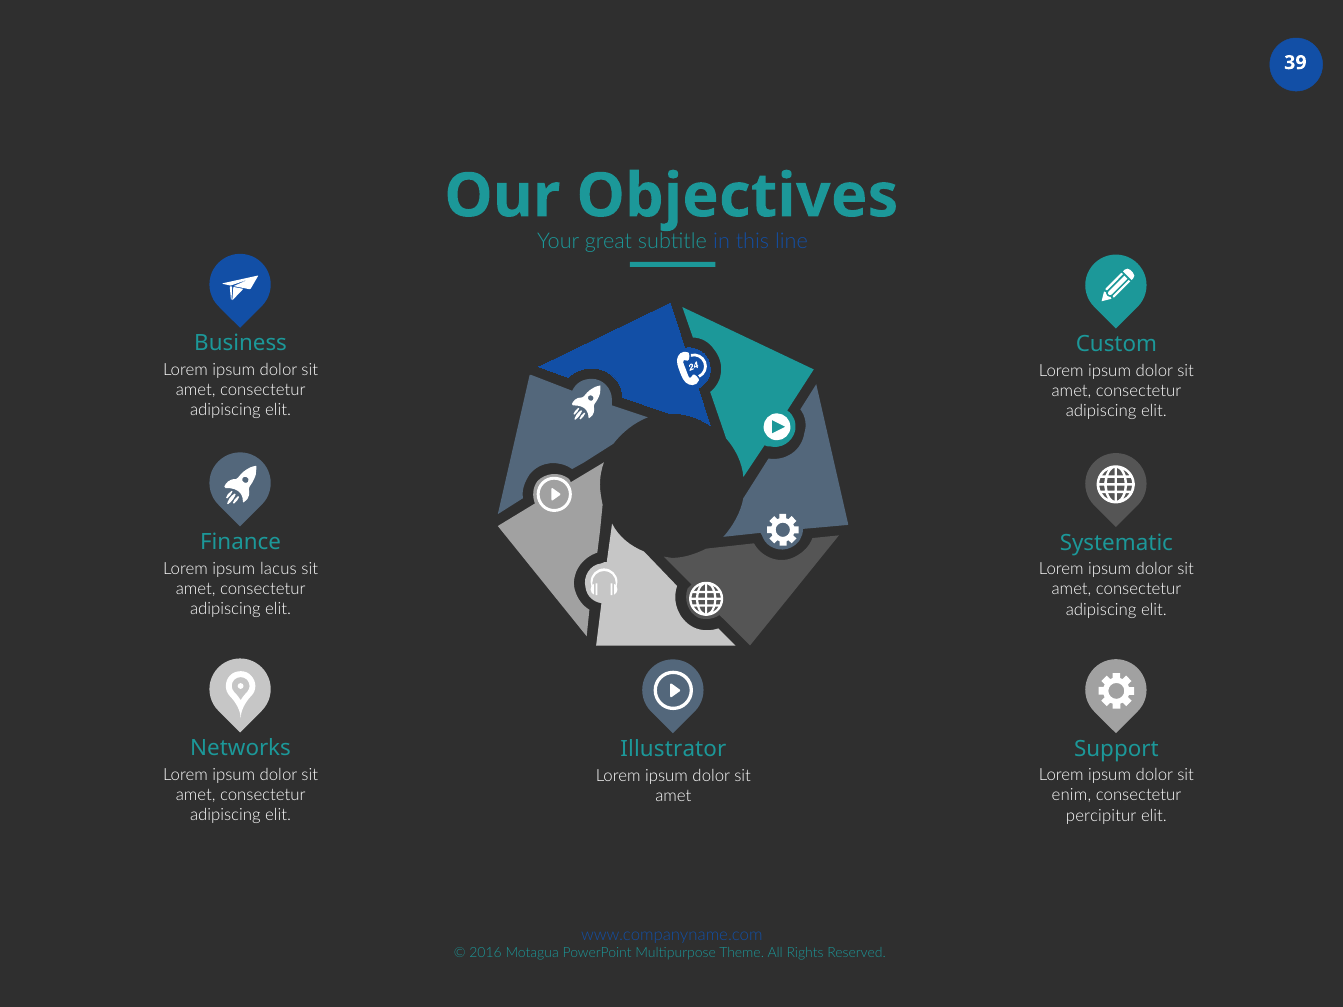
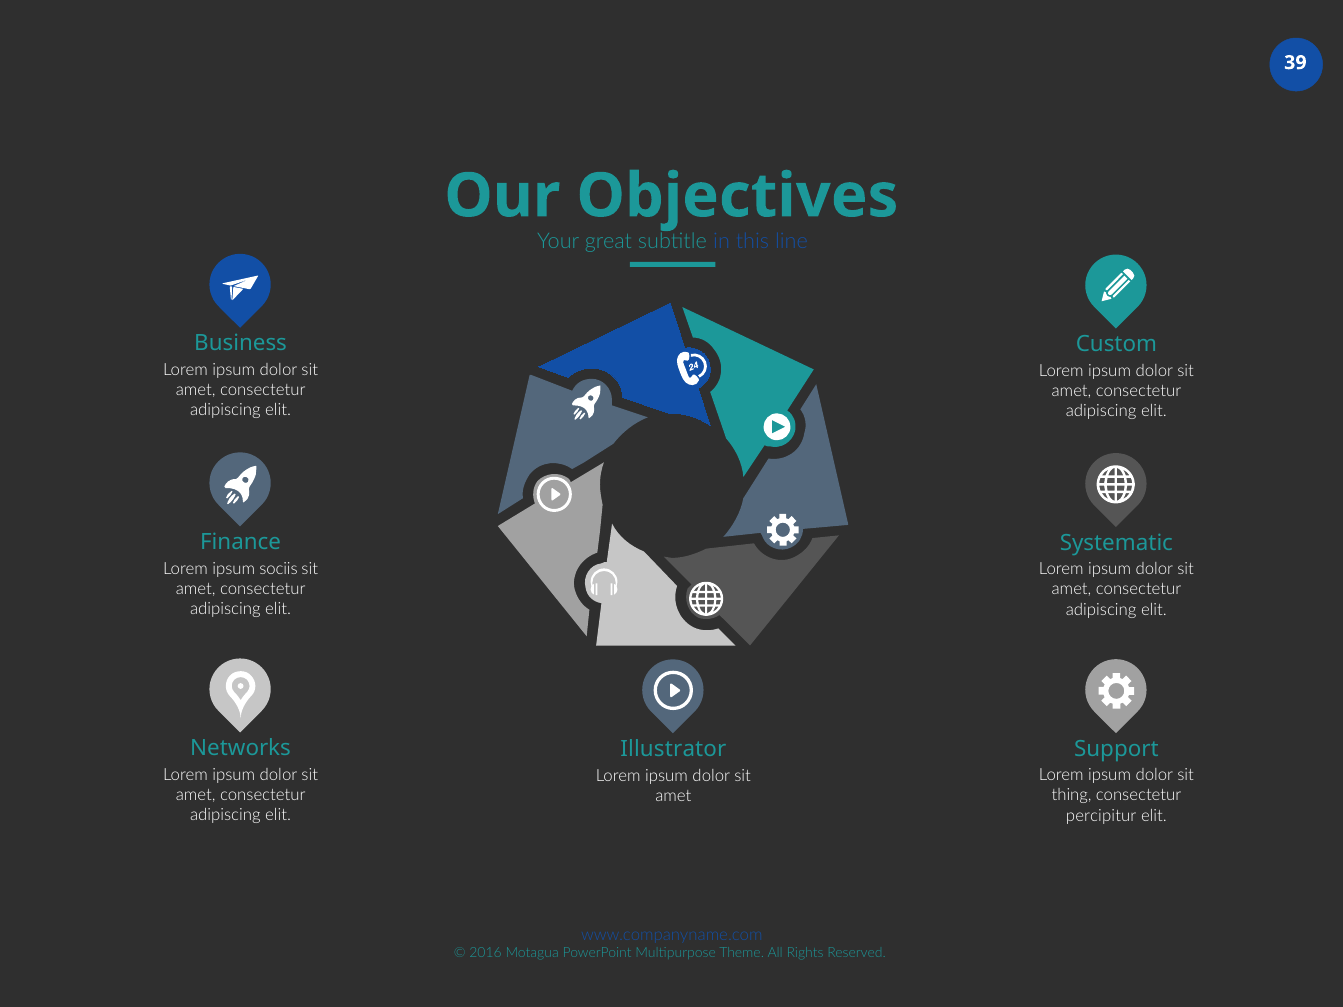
lacus: lacus -> sociis (279, 569)
enim: enim -> thing (1072, 796)
